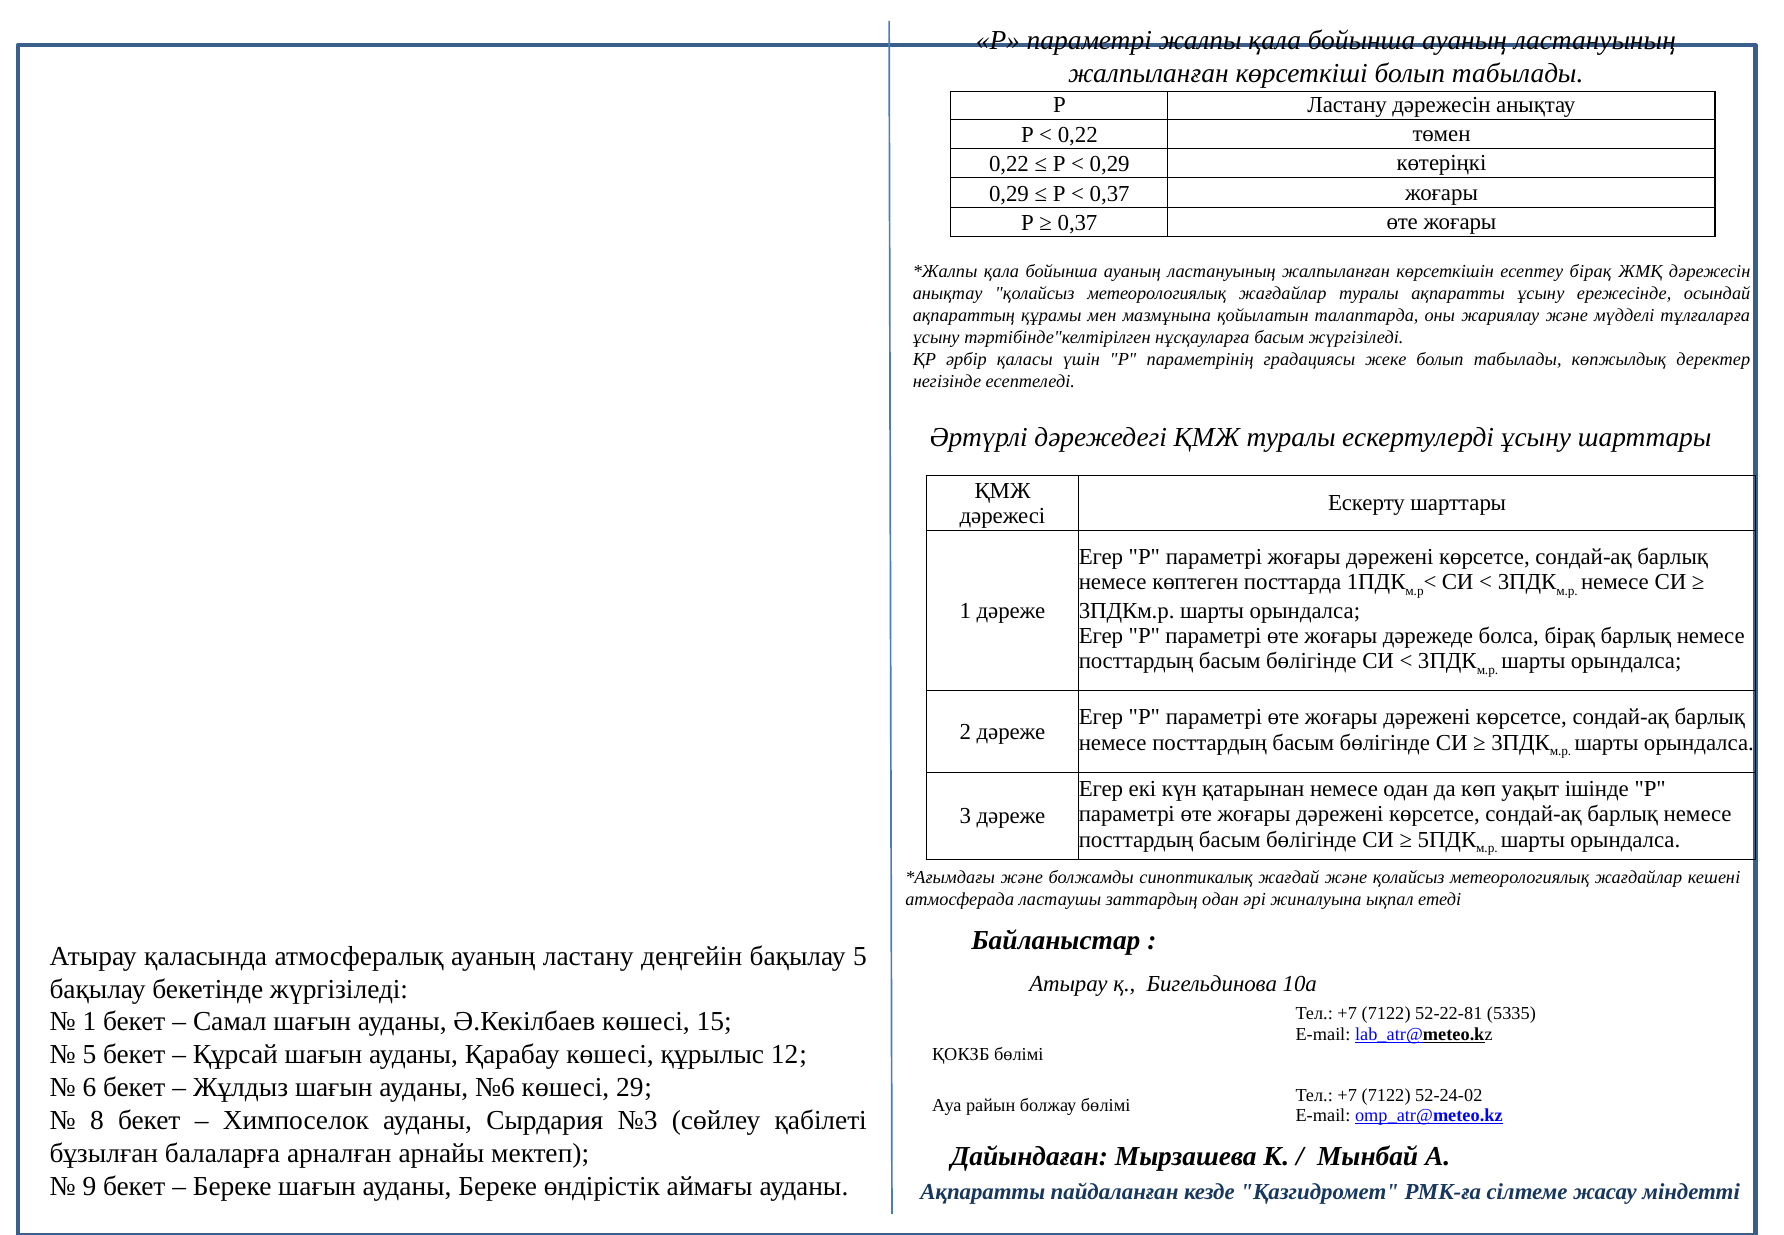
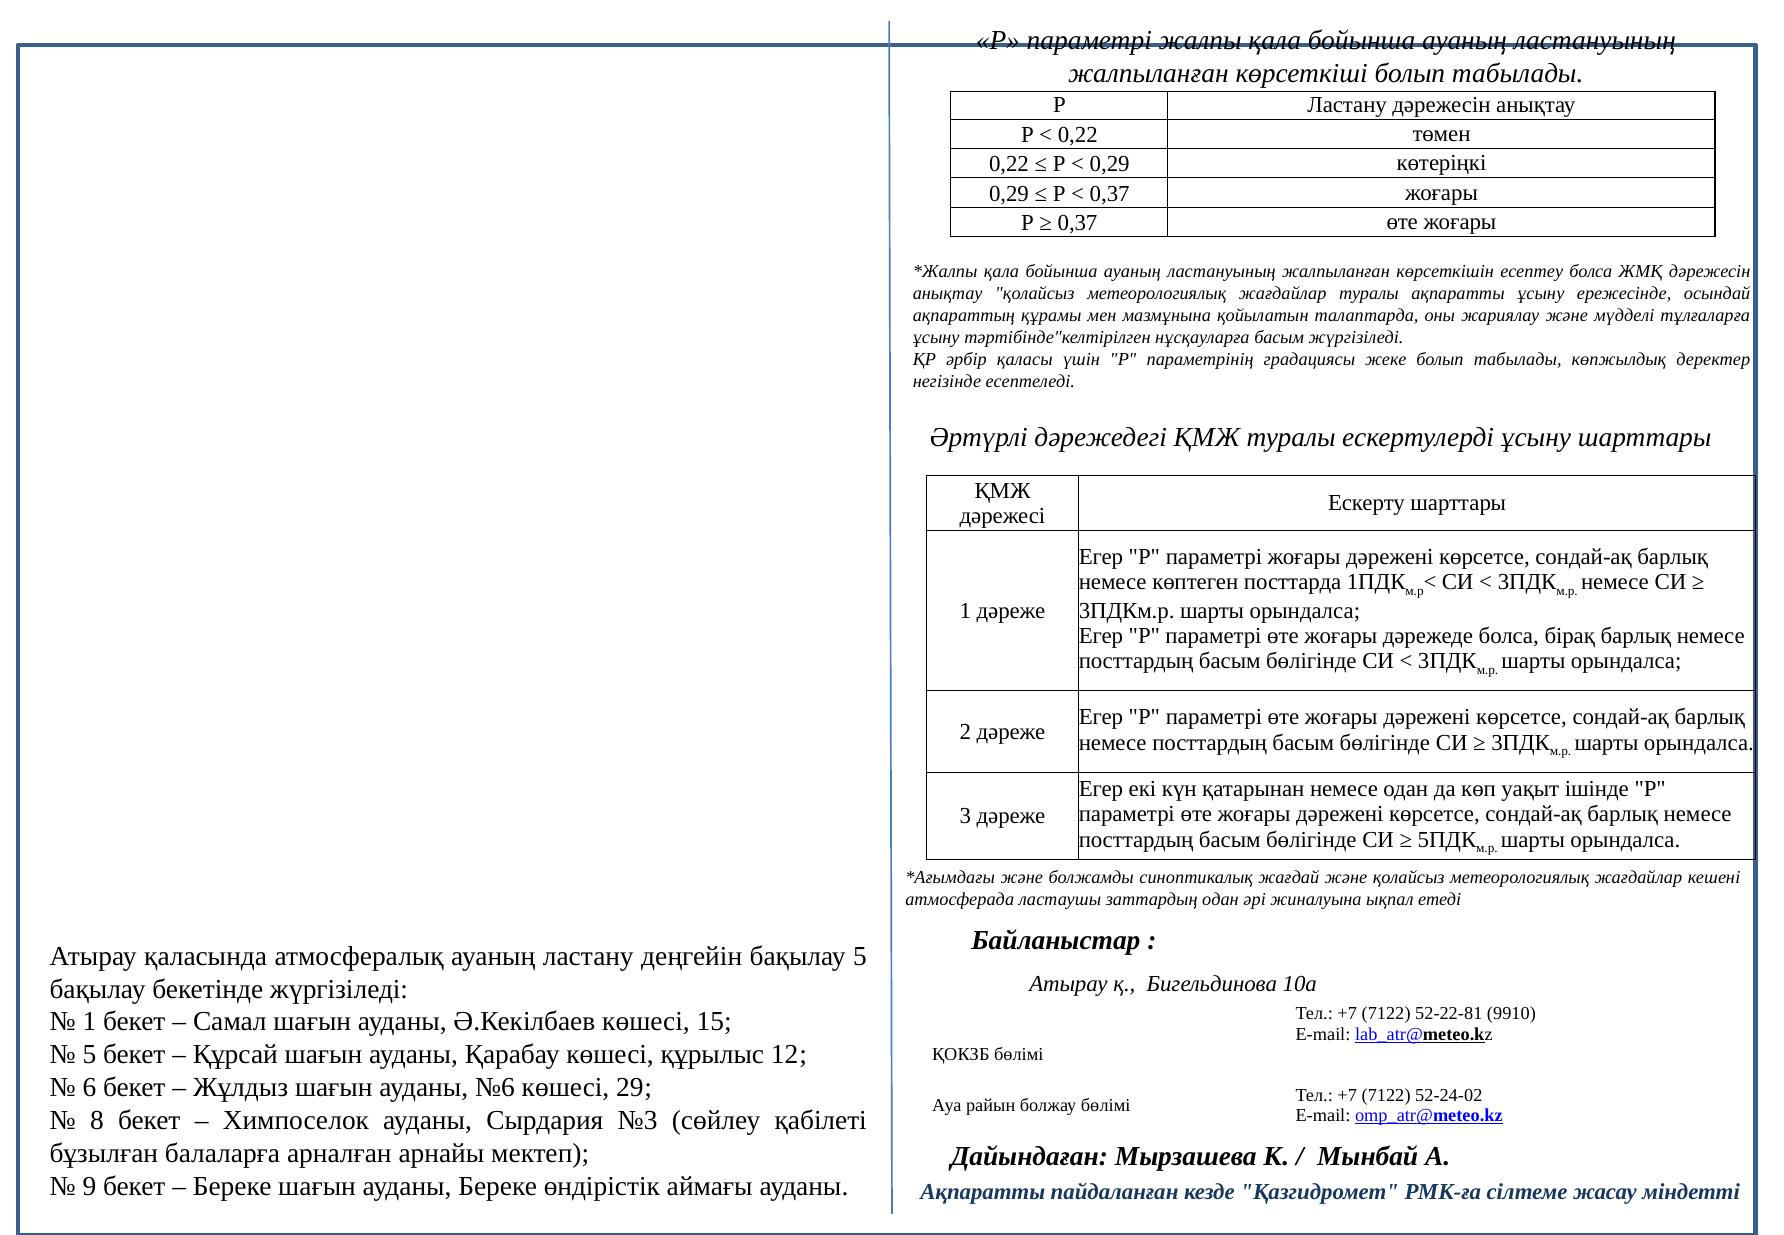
есептеу бірақ: бірақ -> болса (1591, 272)
5335: 5335 -> 9910 (1511, 1014)
